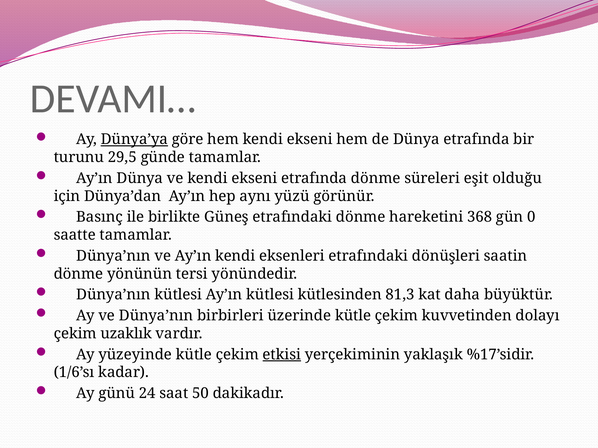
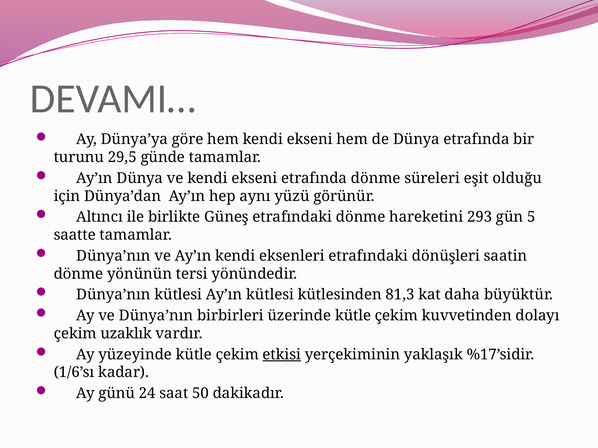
Dünya’ya underline: present -> none (134, 140)
Basınç: Basınç -> Altıncı (100, 217)
368: 368 -> 293 (480, 217)
0: 0 -> 5 (531, 217)
